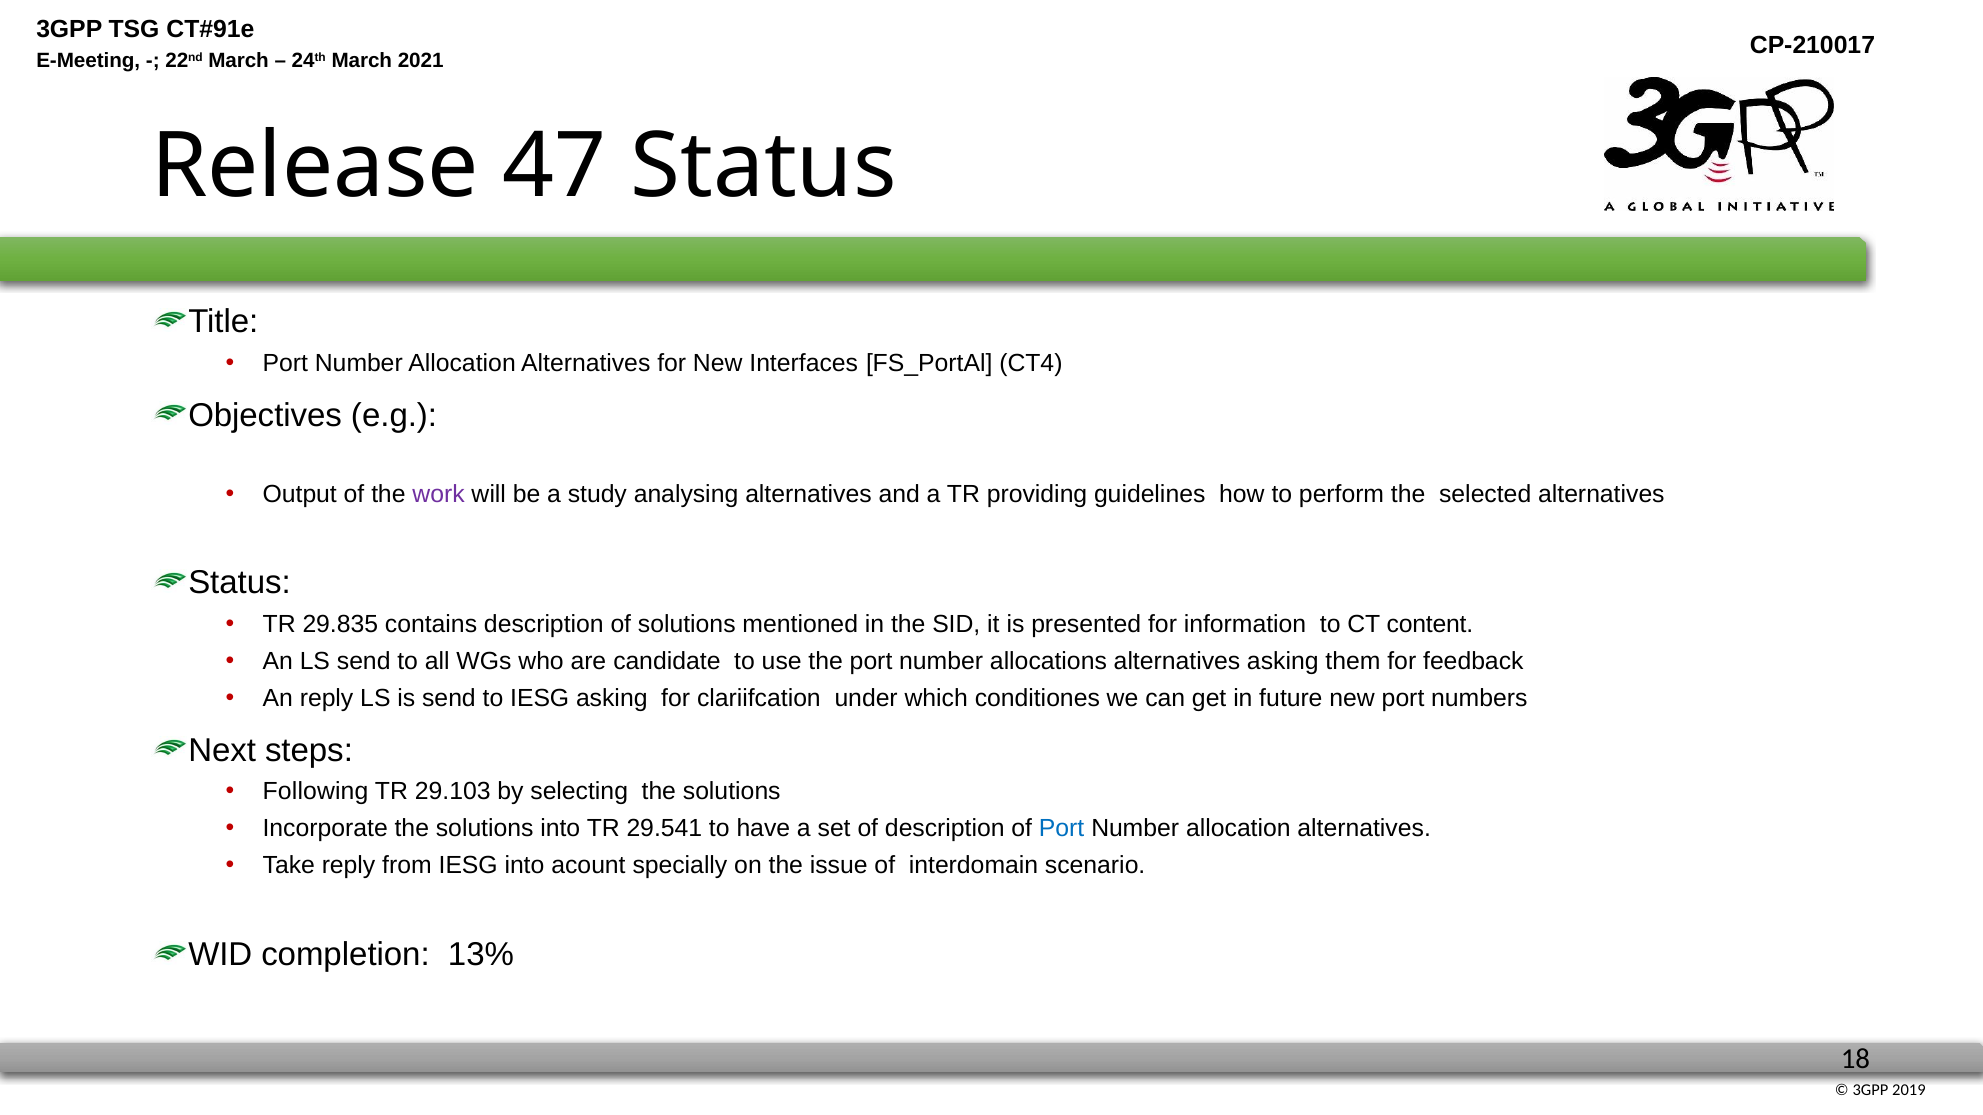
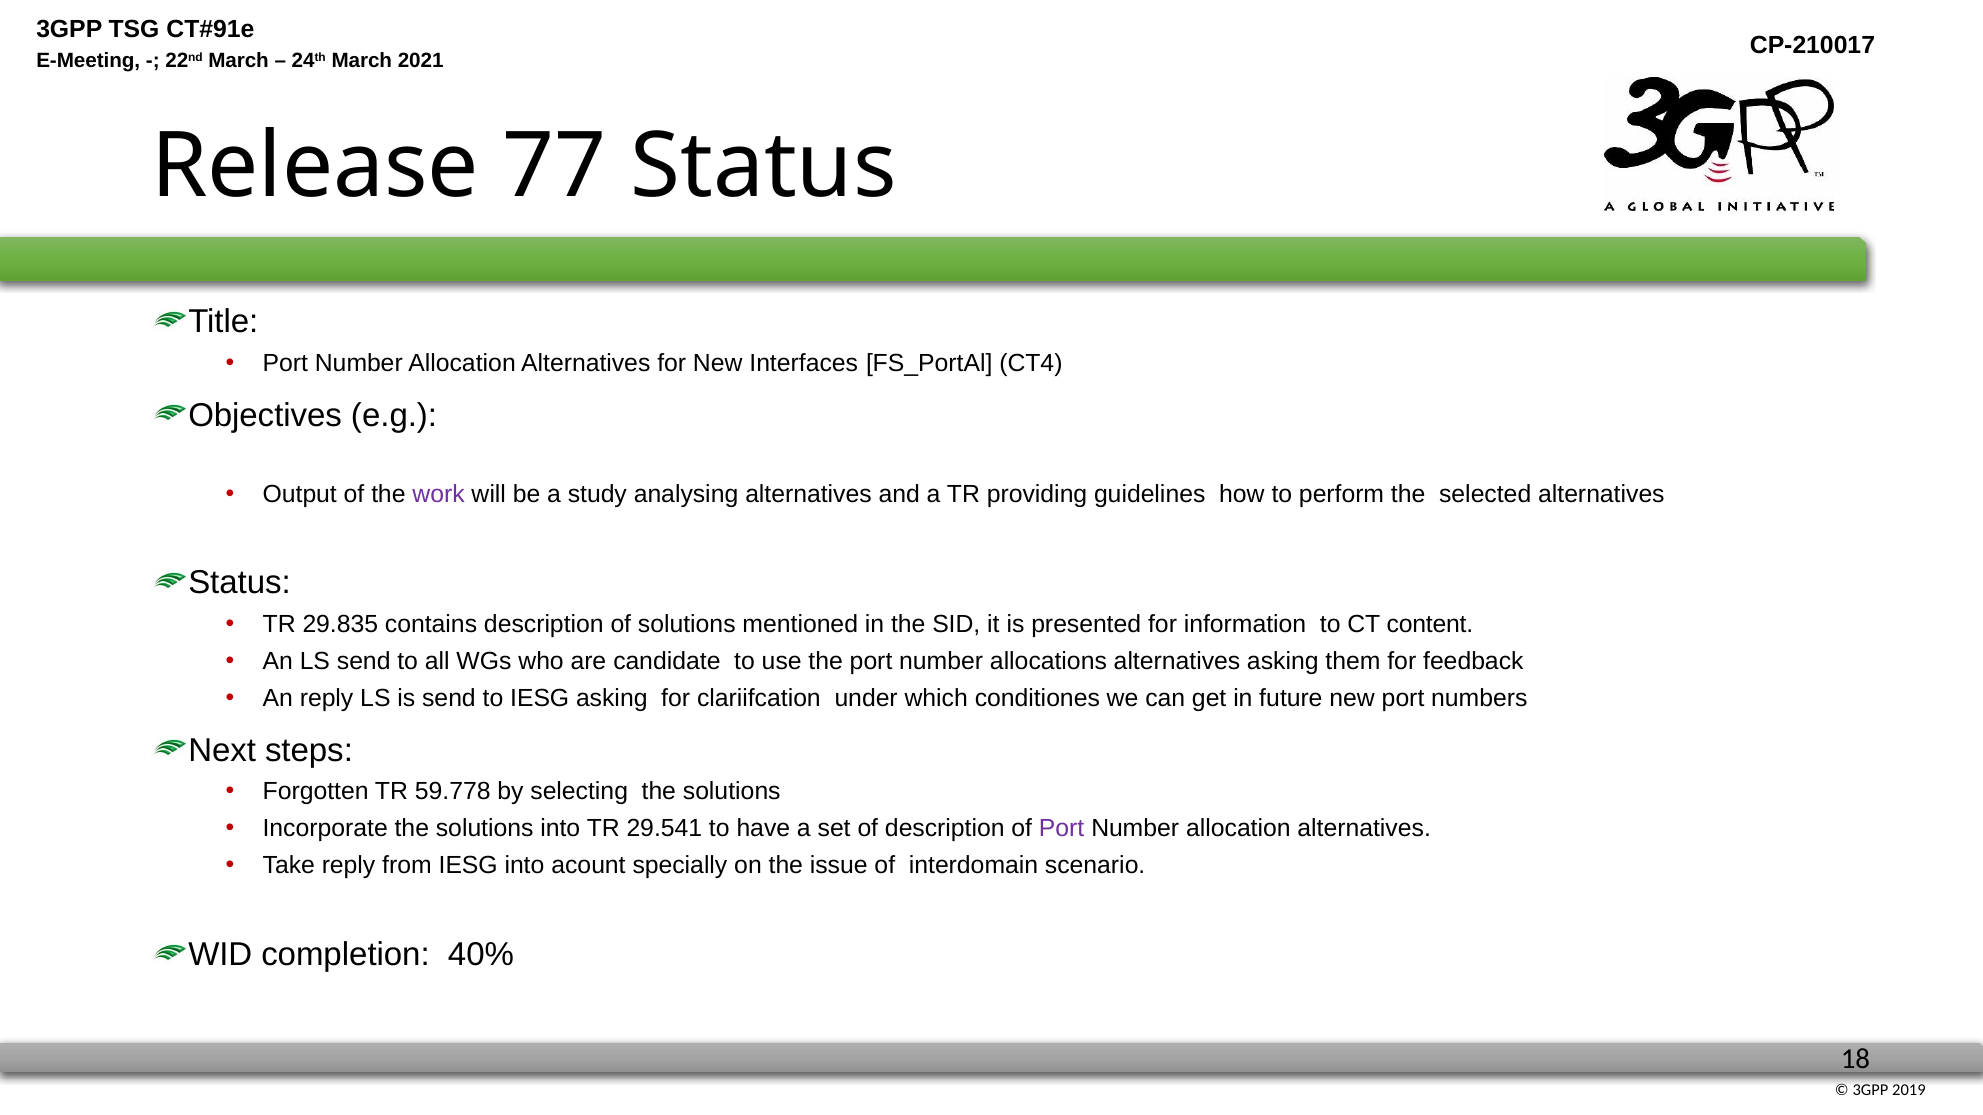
47: 47 -> 77 (555, 167)
Following: Following -> Forgotten (316, 792)
29.103: 29.103 -> 59.778 (453, 792)
Port colour: blue -> purple (1062, 829)
13%: 13% -> 40% (481, 955)
